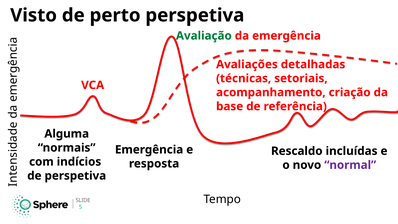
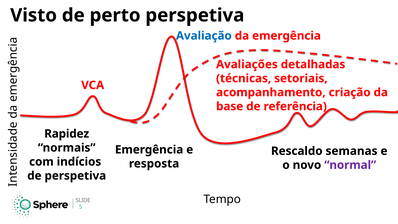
Avaliação colour: green -> blue (204, 36)
Alguma: Alguma -> Rapidez (67, 134)
incluídas: incluídas -> semanas (352, 151)
